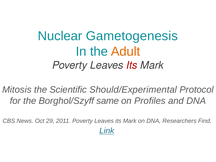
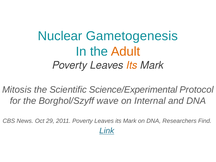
Its colour: red -> orange (132, 65)
Should/Experimental: Should/Experimental -> Science/Experimental (133, 90)
same: same -> wave (108, 101)
Profiles: Profiles -> Internal (150, 101)
